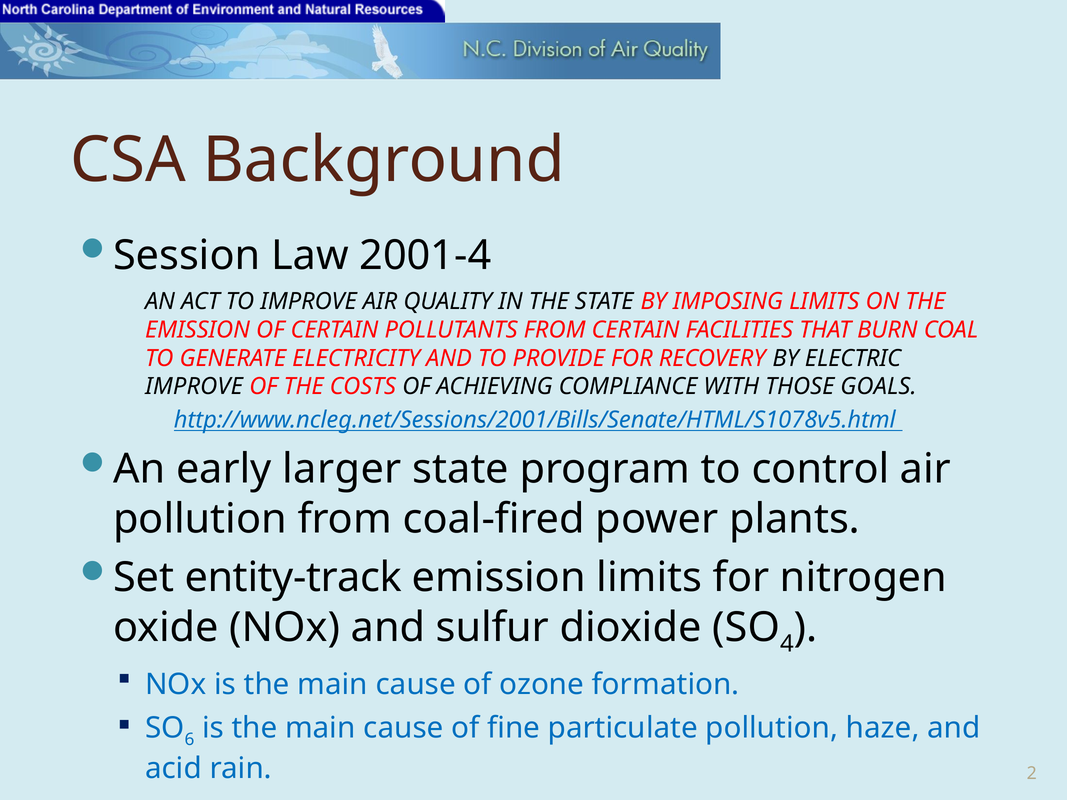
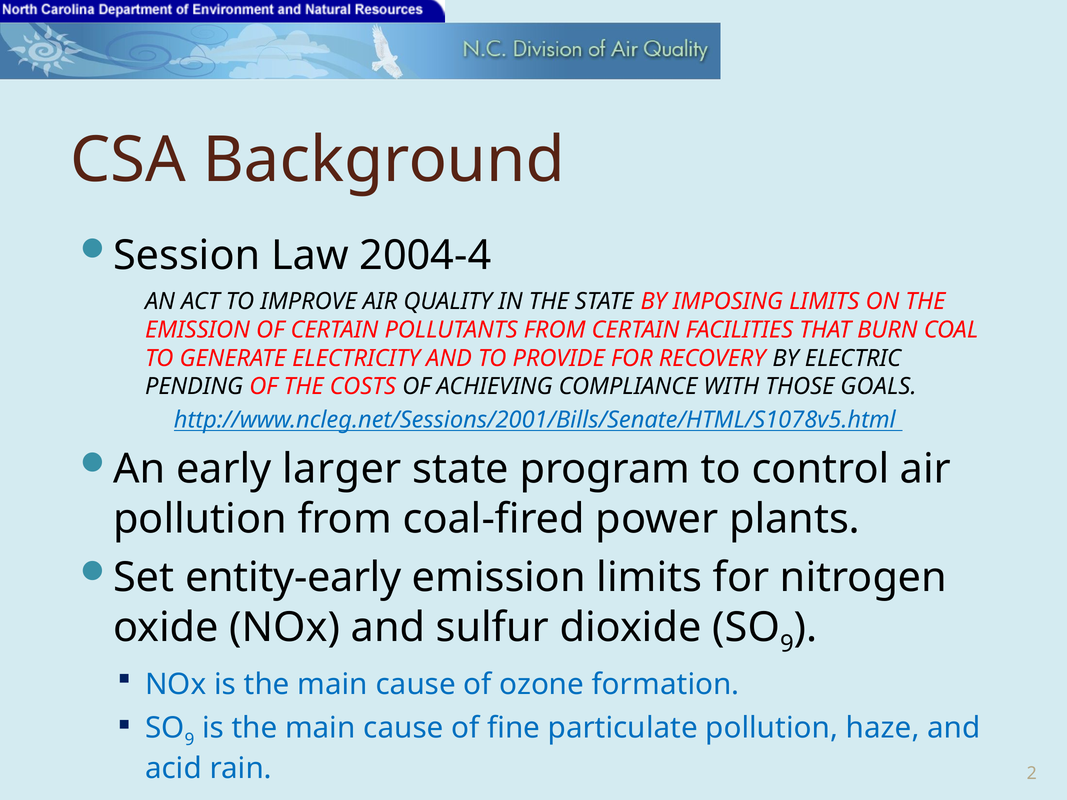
2001-4: 2001-4 -> 2004-4 (425, 255)
IMPROVE: IMPROVE -> PENDING (194, 387)
entity-track: entity-track -> entity-early (293, 578)
4: 4 -> 9 (787, 644)
6: 6 -> 9 (190, 740)
